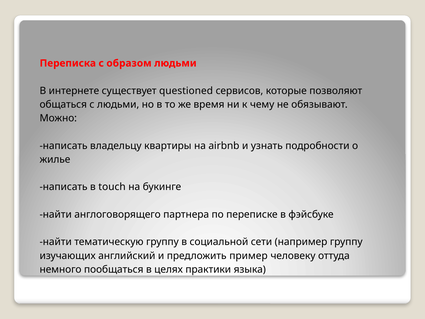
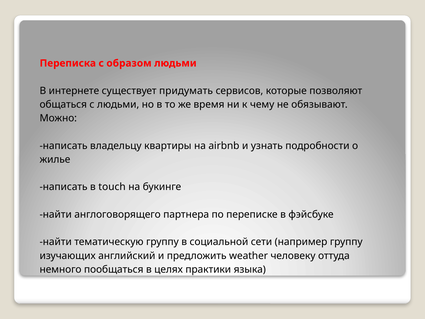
questioned: questioned -> придумать (186, 91)
пример: пример -> weather (249, 256)
